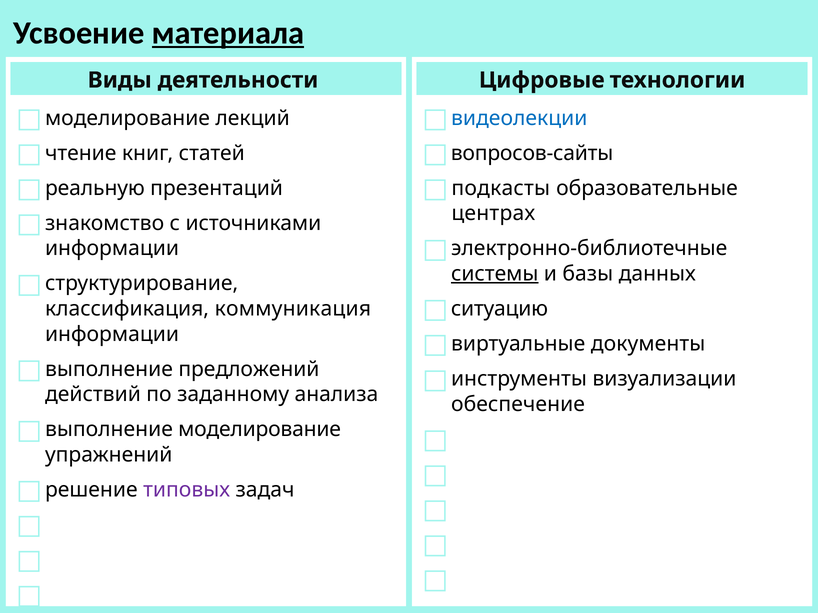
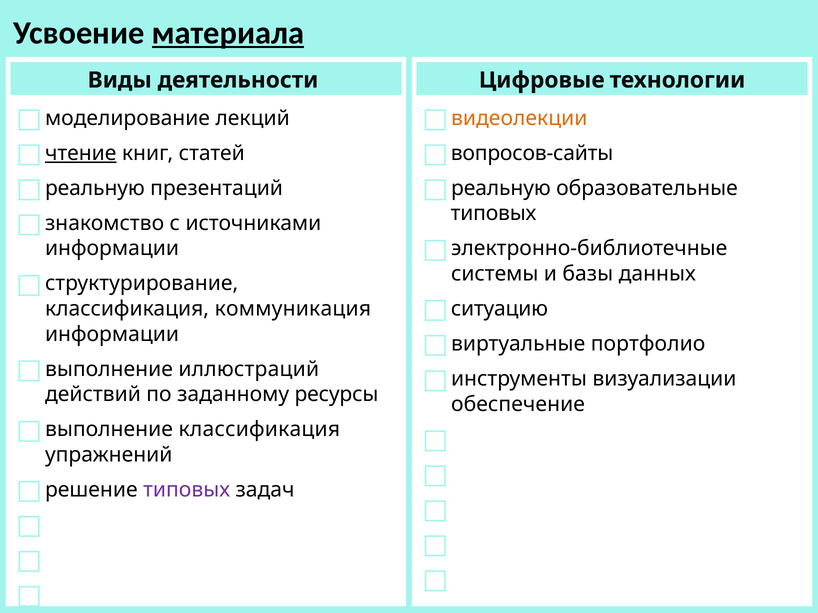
видеолекции colour: blue -> orange (519, 118)
чтение underline: none -> present (81, 153)
подкасты: подкасты -> реальную (501, 188)
центрах: центрах -> типовых (494, 214)
системы underline: present -> none (495, 274)
документы: документы -> портфолио (648, 344)
предложений: предложений -> иллюстраций (249, 369)
анализа: анализа -> ресурсы (336, 395)
выполнение моделирование: моделирование -> классификация (259, 430)
